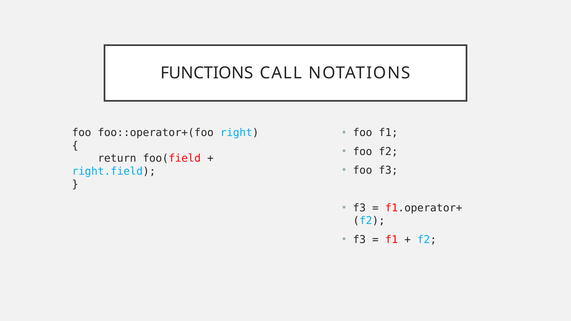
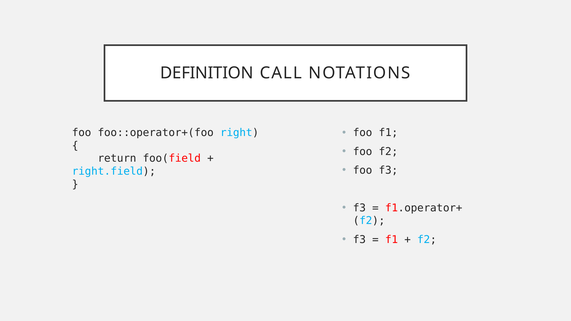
FUNCTIONS: FUNCTIONS -> DEFINITION (207, 73)
